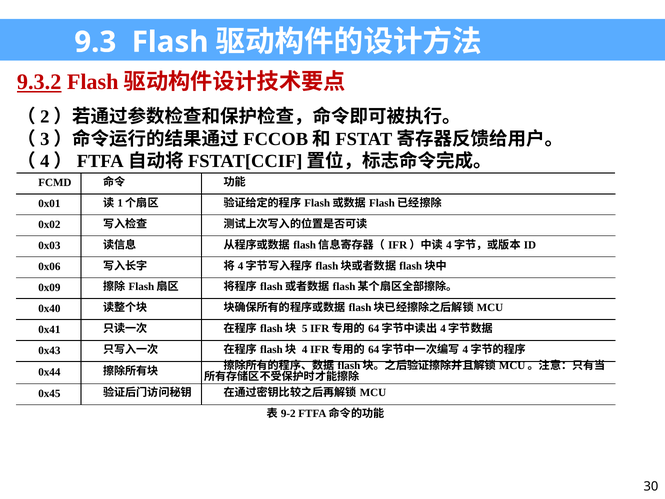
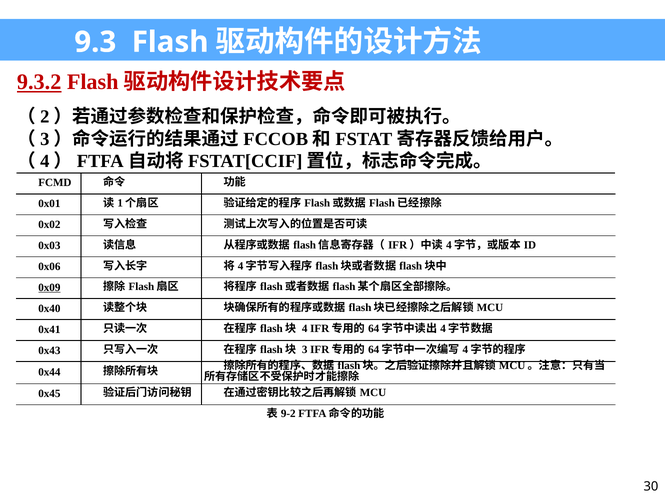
0x09 underline: none -> present (49, 287)
5: 5 -> 4 (305, 329)
4: 4 -> 3 (305, 350)
